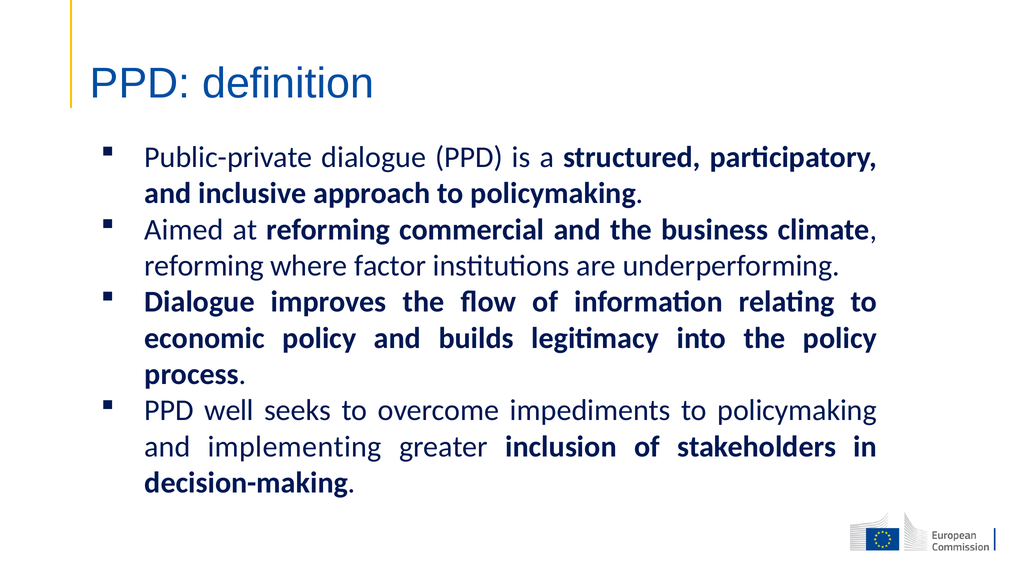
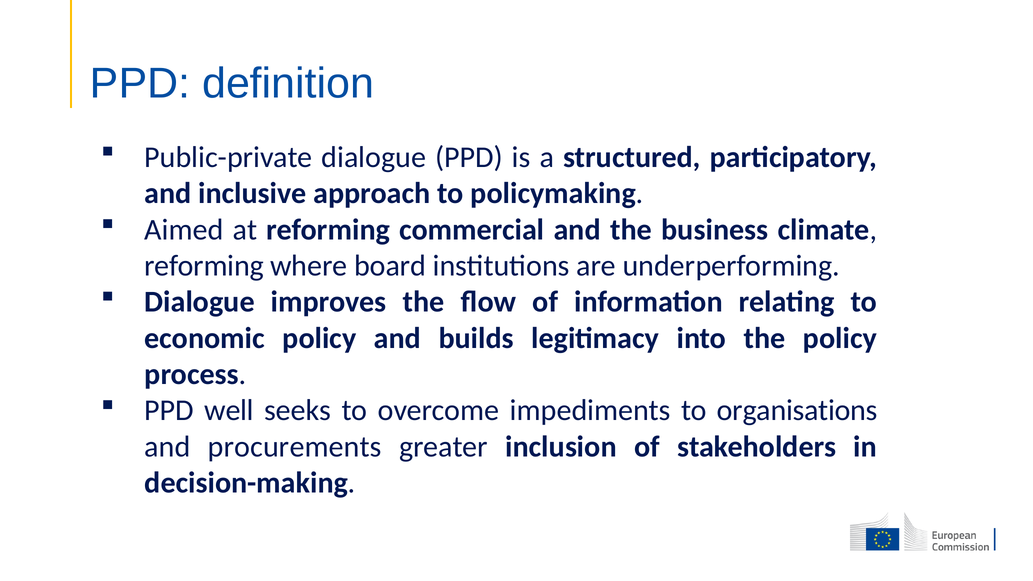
factor: factor -> board (390, 266)
impediments to policymaking: policymaking -> organisations (797, 411)
implementing: implementing -> procurements (295, 447)
